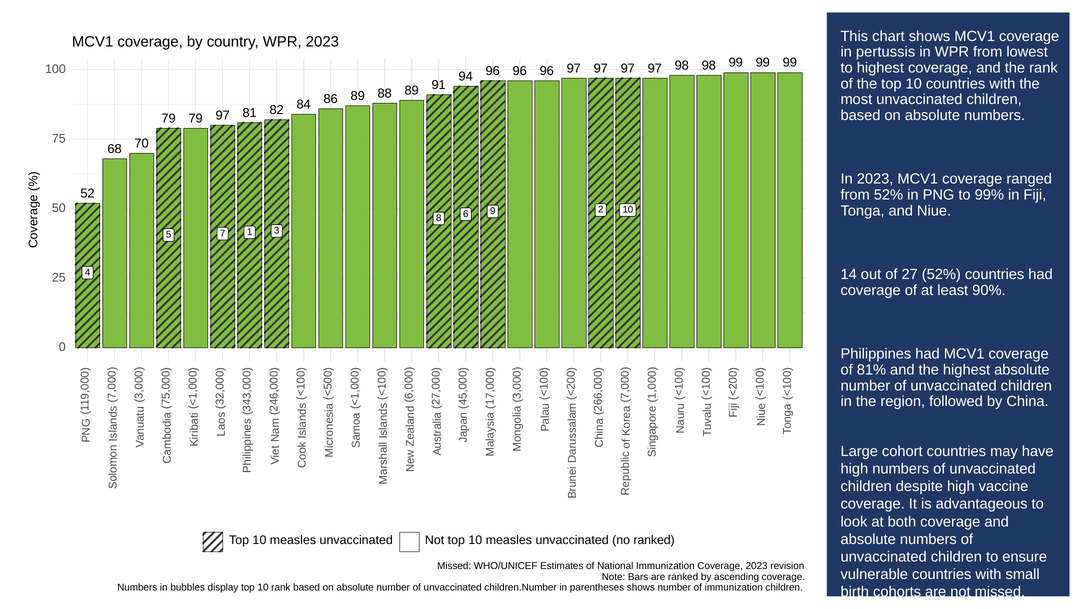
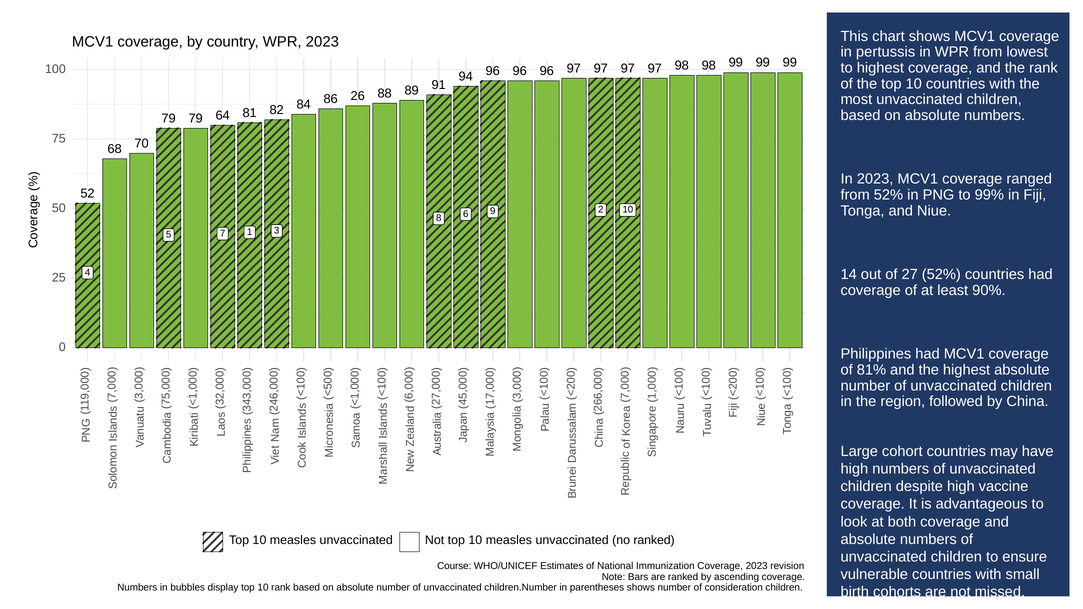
79 97: 97 -> 64 (223, 116)
86 89: 89 -> 26 (358, 96)
Missed: Missed -> Course (454, 566)
of immunization: immunization -> consideration (734, 588)
